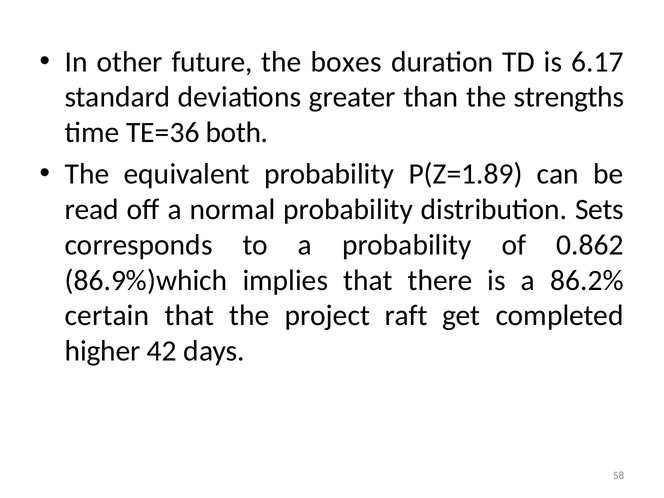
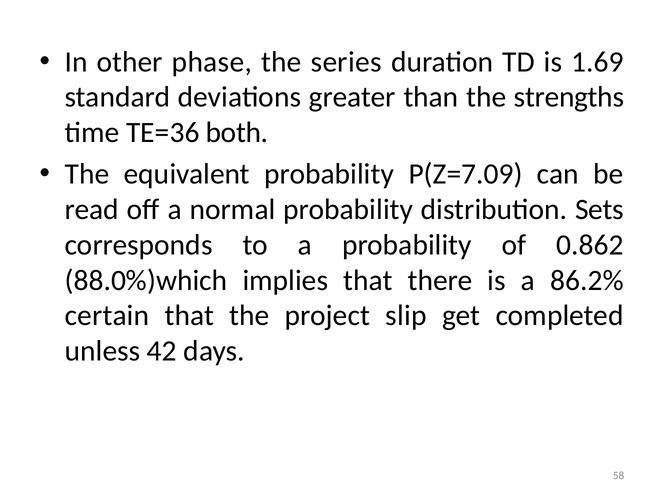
future: future -> phase (212, 62)
boxes: boxes -> series (346, 62)
6.17: 6.17 -> 1.69 (597, 62)
P(Z=1.89: P(Z=1.89 -> P(Z=7.09 (465, 174)
86.9%)which: 86.9%)which -> 88.0%)which (146, 280)
raft: raft -> slip (406, 316)
higher: higher -> unless (103, 351)
